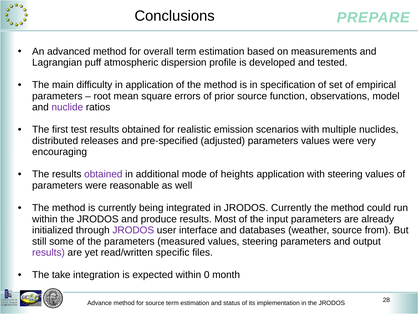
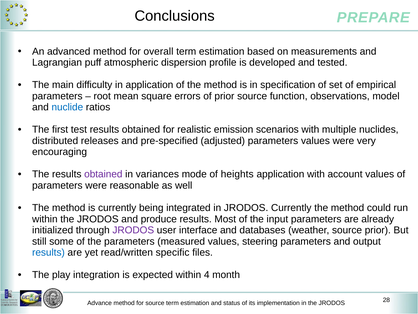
nuclide colour: purple -> blue (67, 107)
additional: additional -> variances (157, 174)
with steering: steering -> account (345, 174)
source from: from -> prior (378, 230)
results colour: purple -> blue (48, 252)
take: take -> play (61, 275)
0: 0 -> 4 (207, 275)
